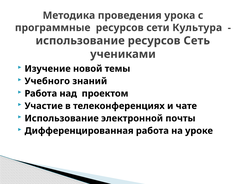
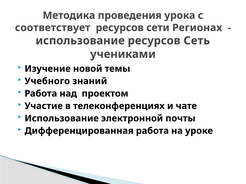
программные: программные -> соответствует (53, 28)
Культура: Культура -> Регионах (197, 28)
